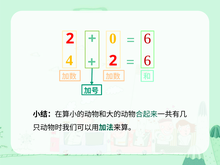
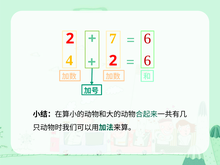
0: 0 -> 7 (113, 39)
